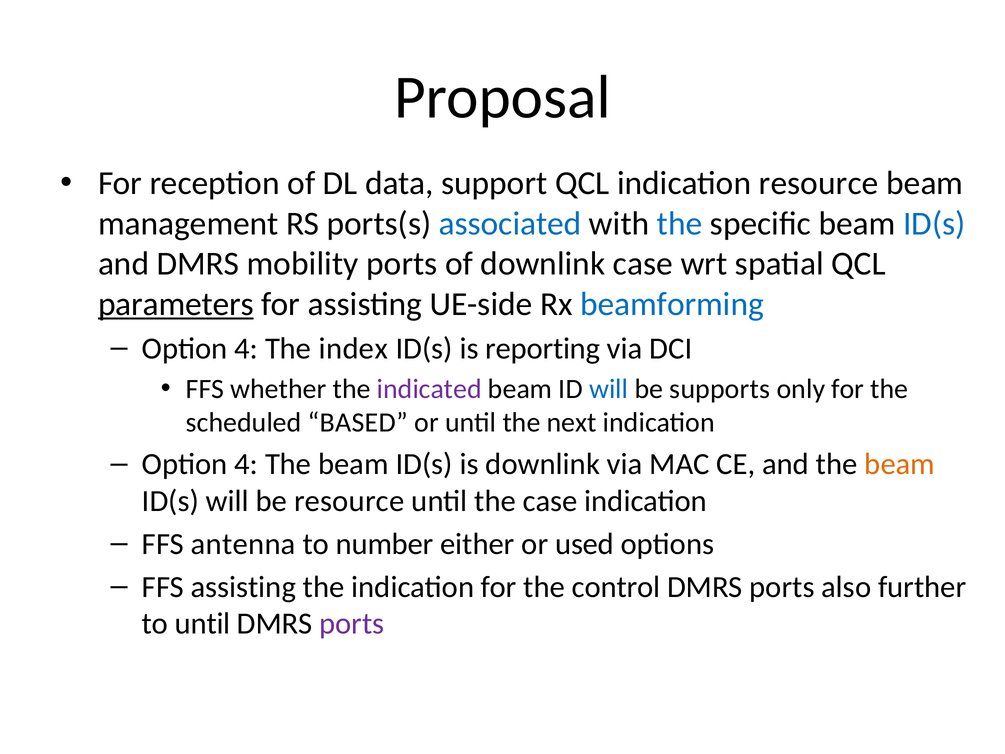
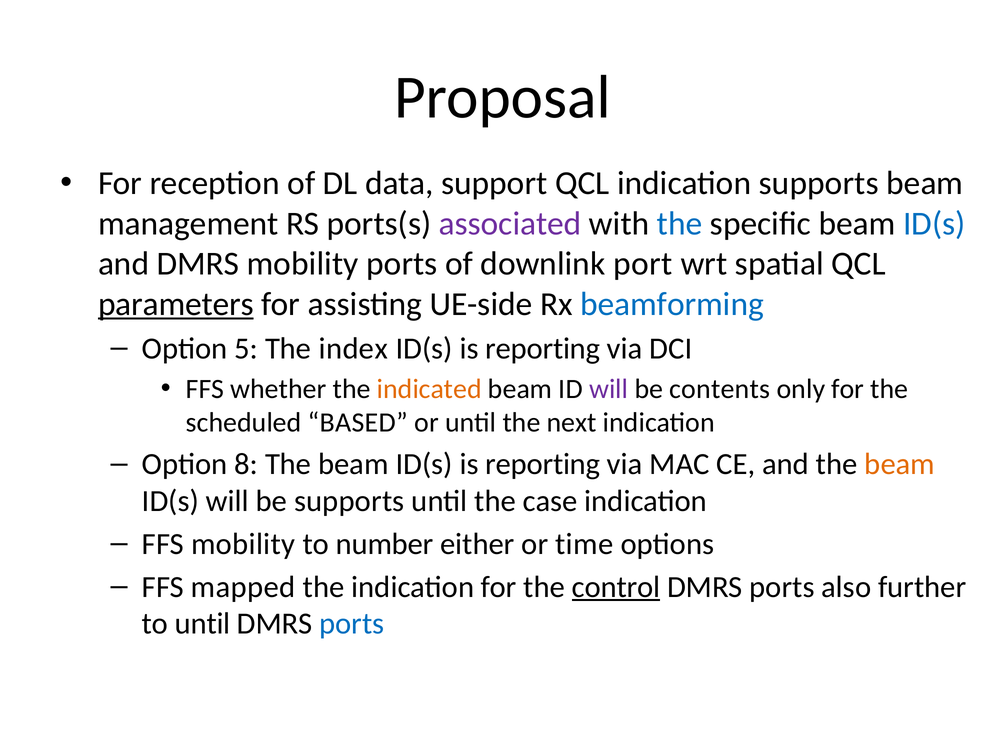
indication resource: resource -> supports (819, 183)
associated colour: blue -> purple (510, 223)
downlink case: case -> port (643, 264)
4: 4 -> 5 (246, 348)
indicated colour: purple -> orange (429, 389)
will colour: blue -> purple (609, 389)
supports: supports -> contents (720, 389)
4: 4 -> 8 (246, 464)
beam ID(s is downlink: downlink -> reporting (543, 464)
be resource: resource -> supports (349, 501)
FFS antenna: antenna -> mobility (243, 544)
used: used -> time (584, 544)
FFS assisting: assisting -> mapped (243, 587)
control underline: none -> present (616, 587)
ports colour: purple -> blue (352, 624)
